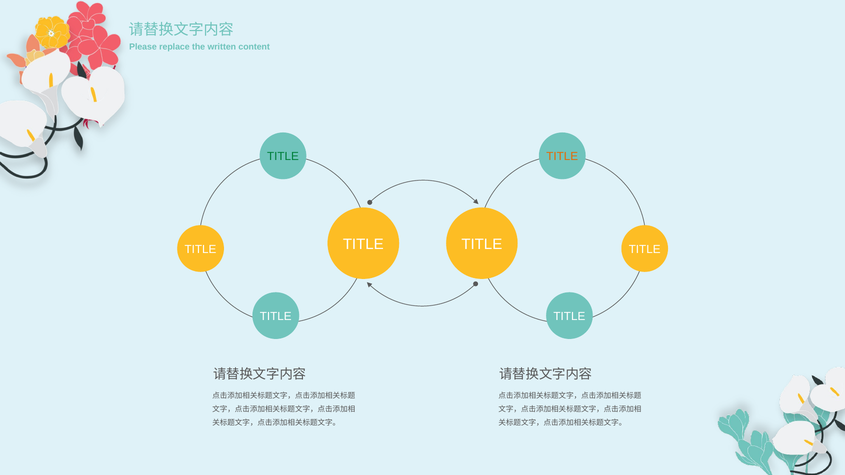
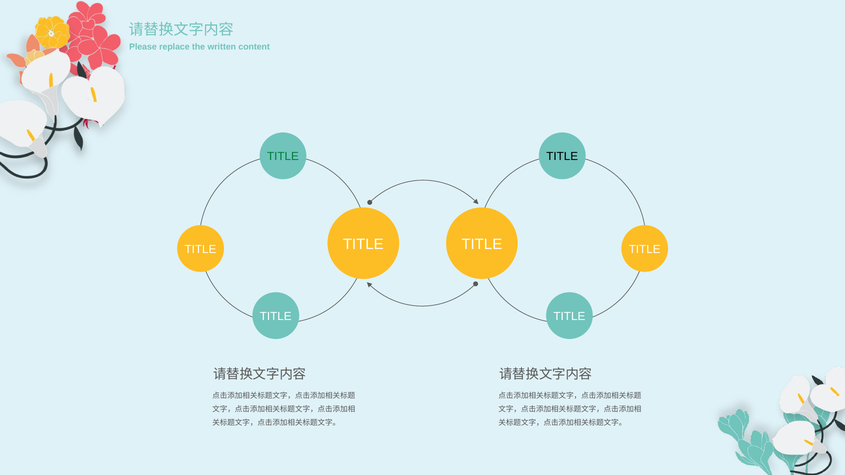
TITLE colour: orange -> black (562, 157)
